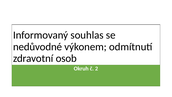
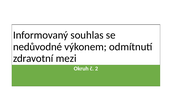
osob: osob -> mezi (66, 58)
